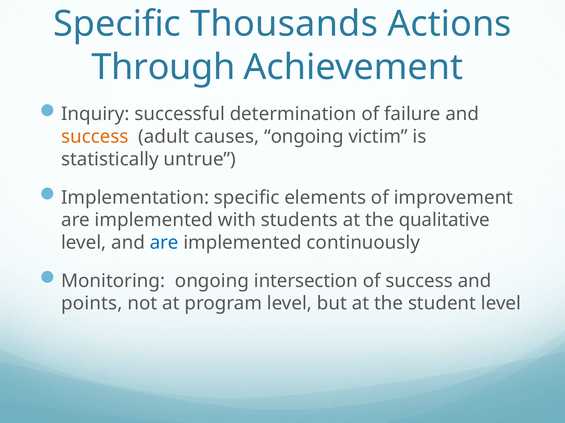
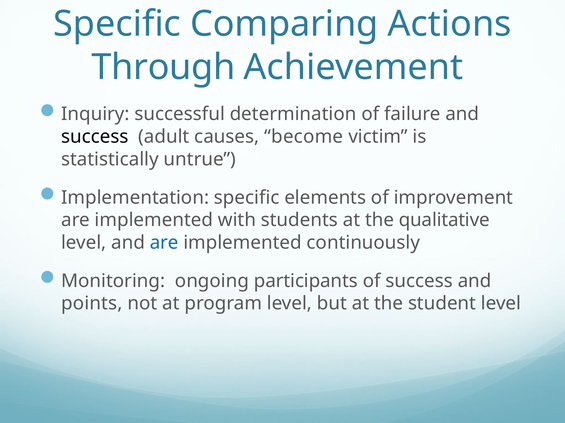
Thousands: Thousands -> Comparing (284, 24)
success colour: orange -> black (95, 137)
causes ongoing: ongoing -> become (304, 137)
intersection: intersection -> participants (306, 281)
